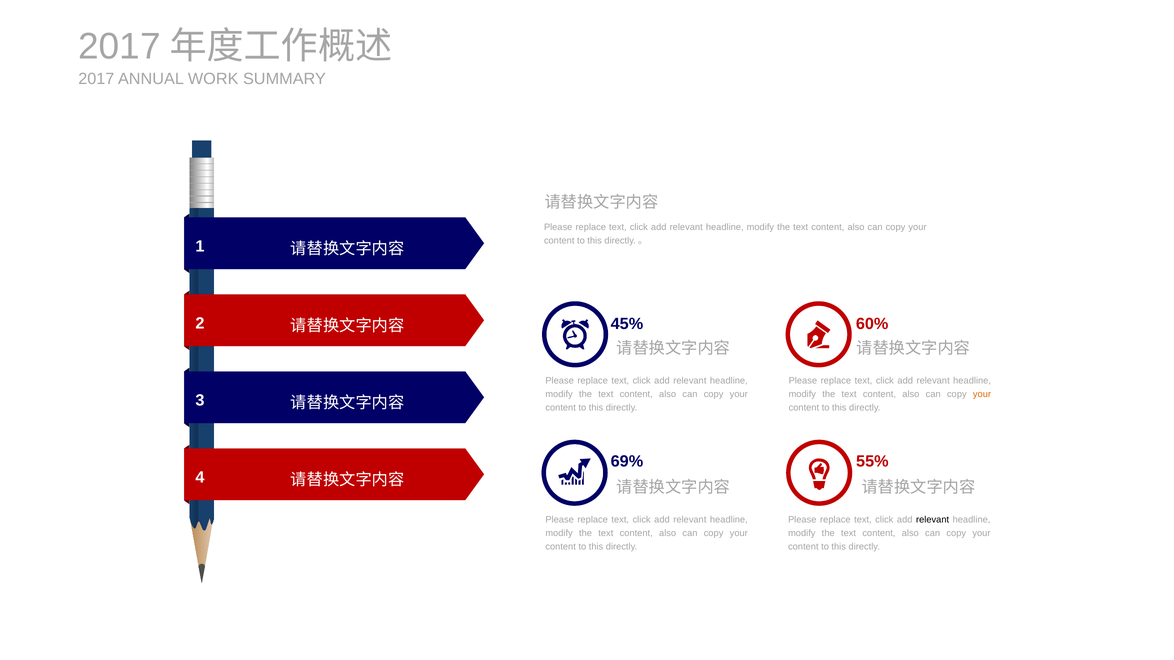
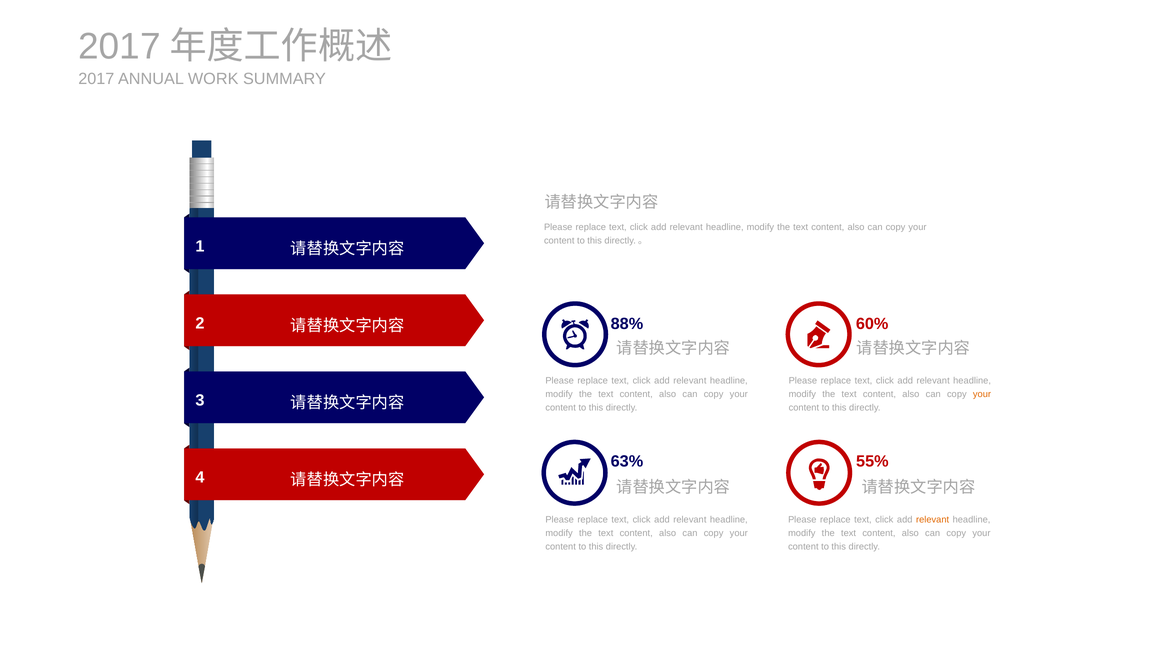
45%: 45% -> 88% (627, 324)
69%: 69% -> 63% (627, 462)
relevant colour: black -> orange (933, 520)
